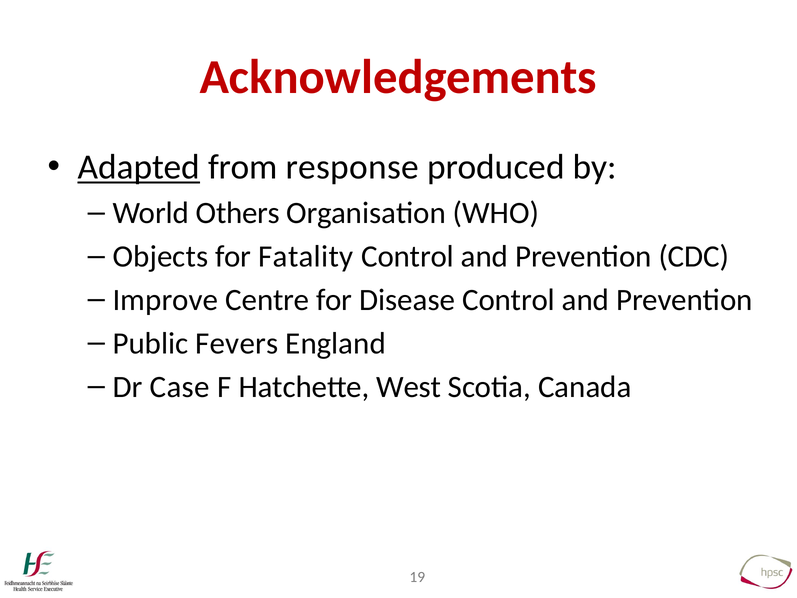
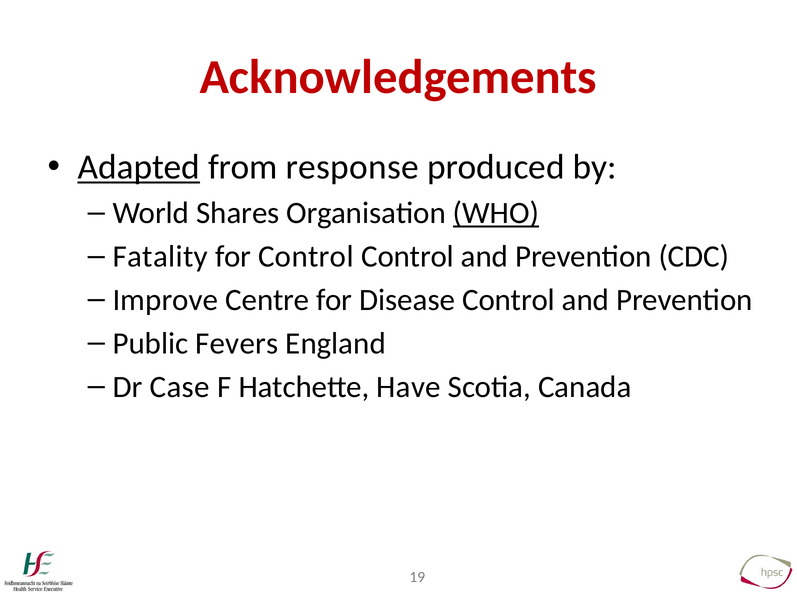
Others: Others -> Shares (238, 213)
WHO underline: none -> present (496, 213)
Objects: Objects -> Fatality (160, 256)
for Fatality: Fatality -> Control (306, 256)
West: West -> Have (409, 387)
